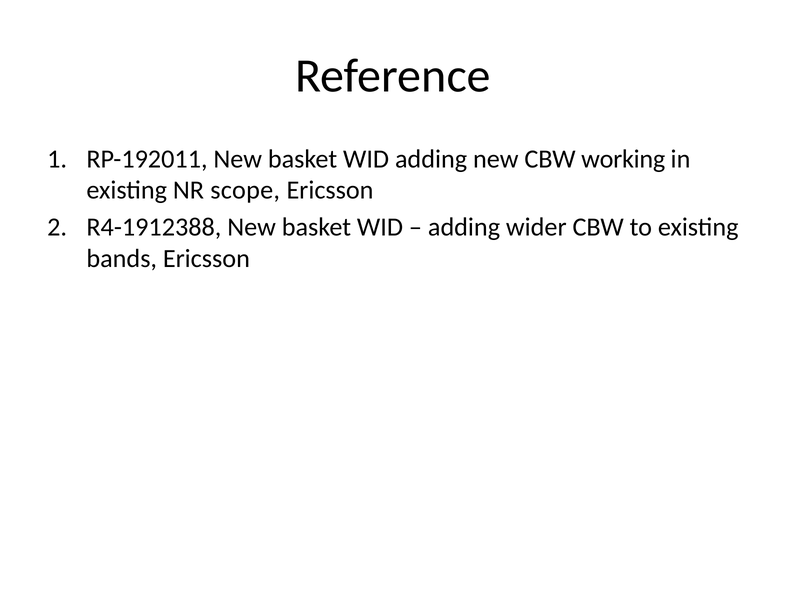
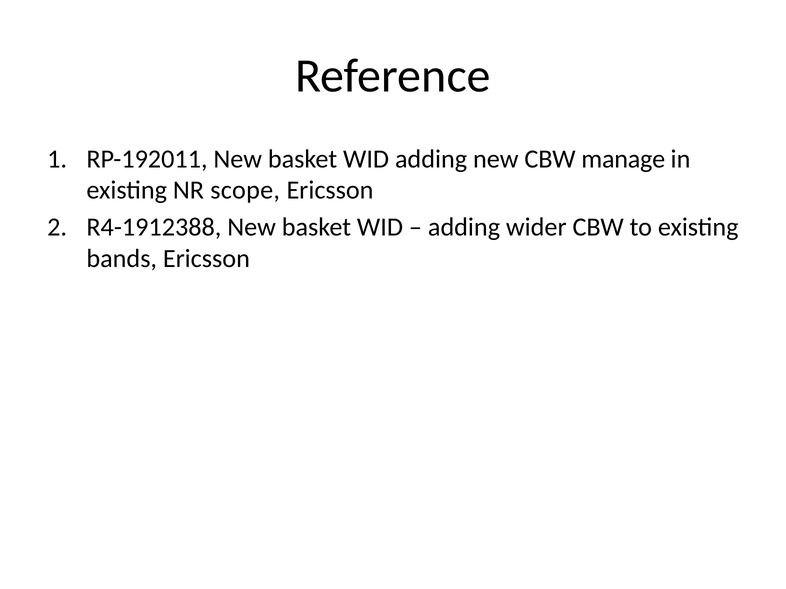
working: working -> manage (623, 159)
